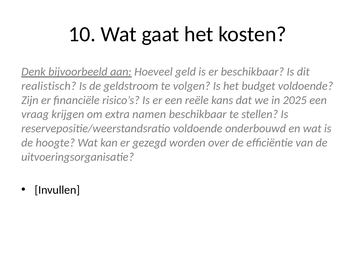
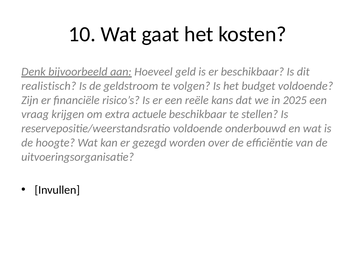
namen: namen -> actuele (149, 114)
